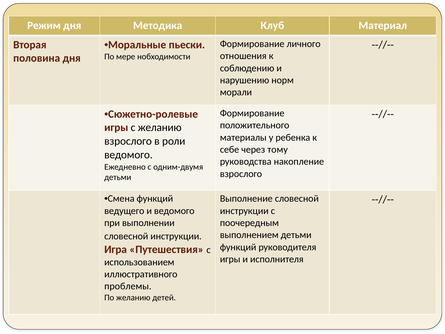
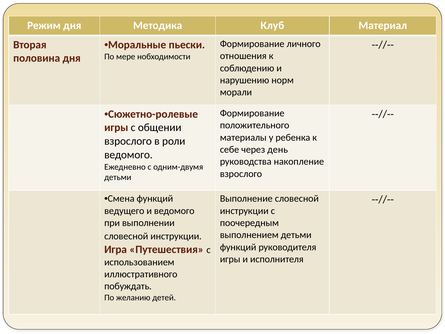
с желанию: желанию -> общении (160, 128)
тому: тому -> день (278, 149)
проблемы: проблемы -> побуждать (128, 286)
